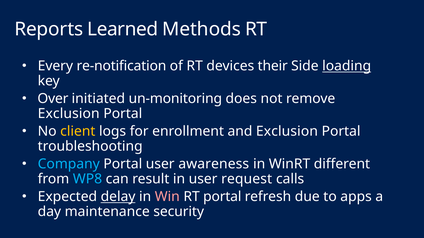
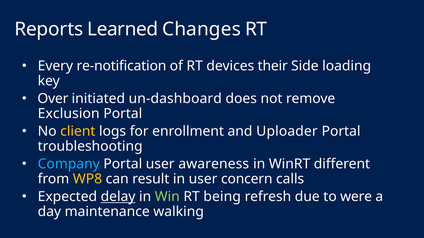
Methods: Methods -> Changes (202, 29)
loading underline: present -> none (347, 66)
un-monitoring: un-monitoring -> un-dashboard (175, 99)
and Exclusion: Exclusion -> Uploader (287, 132)
WP8 colour: light blue -> yellow (87, 179)
request: request -> concern (247, 179)
Win colour: pink -> light green (167, 197)
RT portal: portal -> being (222, 197)
apps: apps -> were (356, 197)
security: security -> walking (179, 212)
